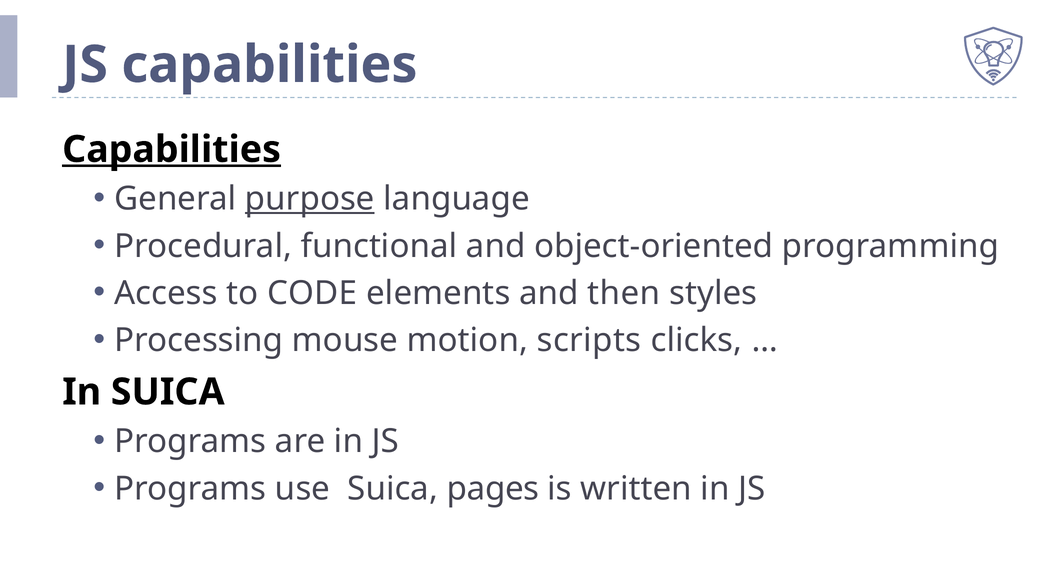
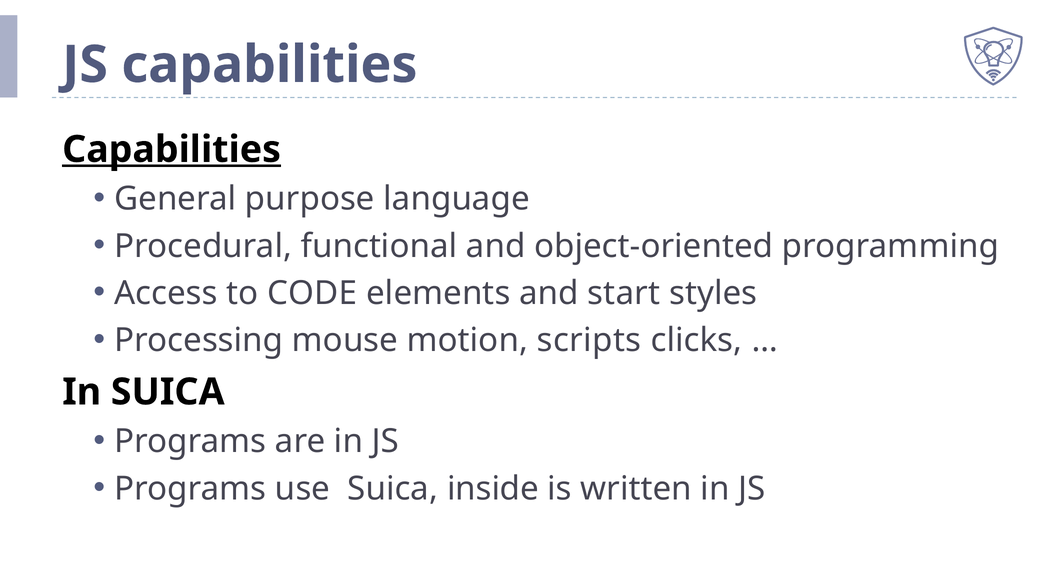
purpose underline: present -> none (310, 199)
then: then -> start (624, 293)
pages: pages -> inside (493, 488)
